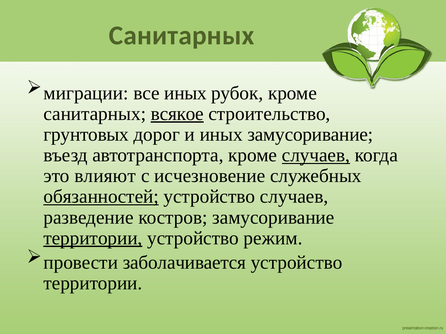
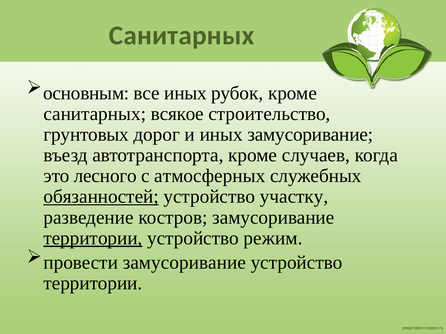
миграции: миграции -> основным (86, 93)
всякое underline: present -> none (177, 114)
случаев underline: present -> none (316, 155)
влияют: влияют -> лесного (105, 176)
исчезновение: исчезновение -> атмосферных (210, 176)
устройство случаев: случаев -> участку (294, 197)
провести заболачивается: заболачивается -> замусоривание (184, 263)
